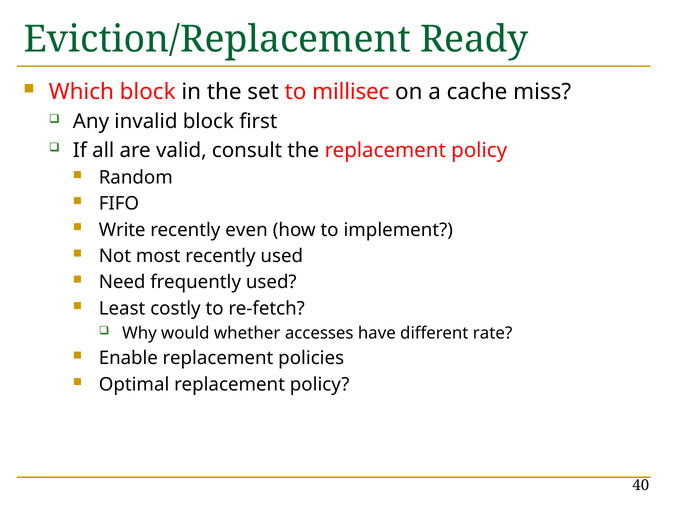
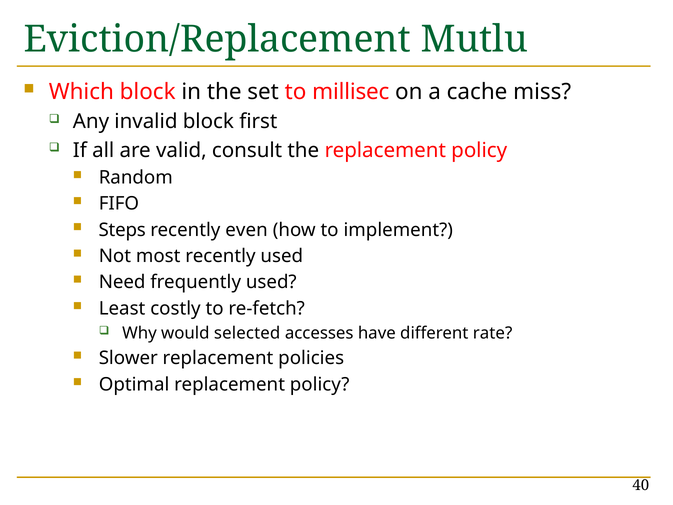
Ready: Ready -> Mutlu (474, 40)
Write: Write -> Steps (122, 230)
whether: whether -> selected (247, 333)
Enable: Enable -> Slower (128, 358)
